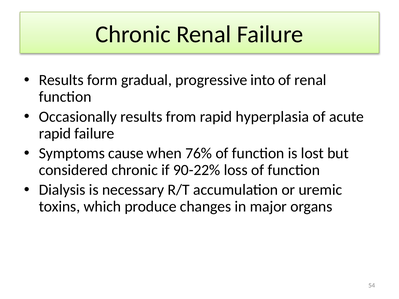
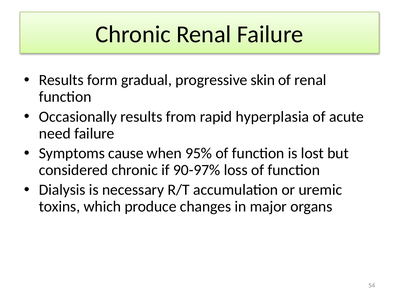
into: into -> skin (263, 80)
rapid: rapid -> need (55, 134)
76%: 76% -> 95% (199, 153)
90-22%: 90-22% -> 90-97% (197, 170)
